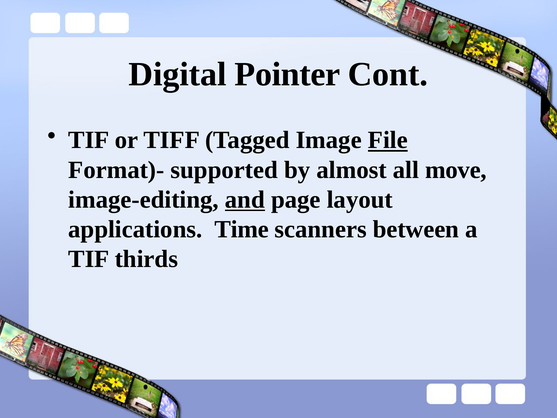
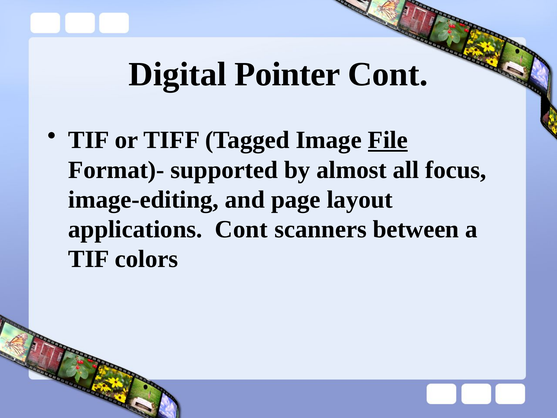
move: move -> focus (456, 170)
and underline: present -> none (245, 199)
applications Time: Time -> Cont (241, 229)
thirds: thirds -> colors (146, 259)
